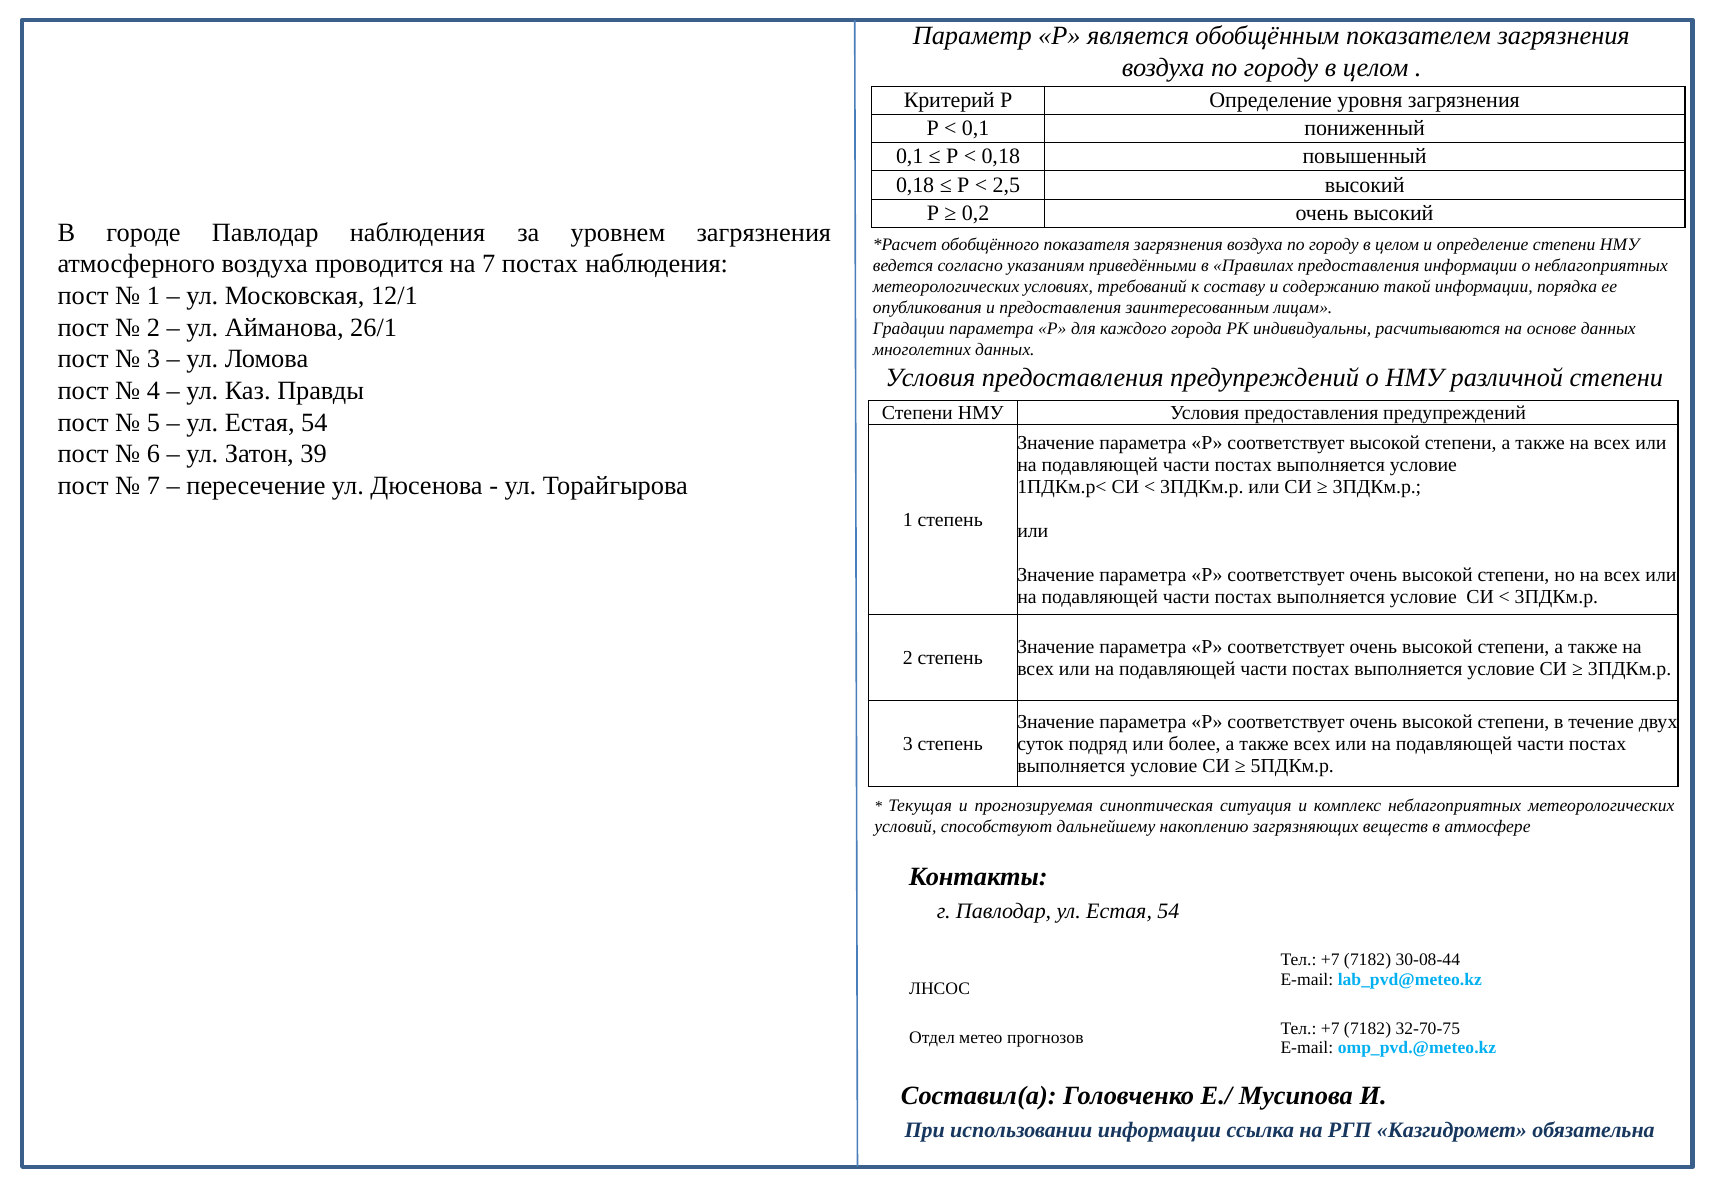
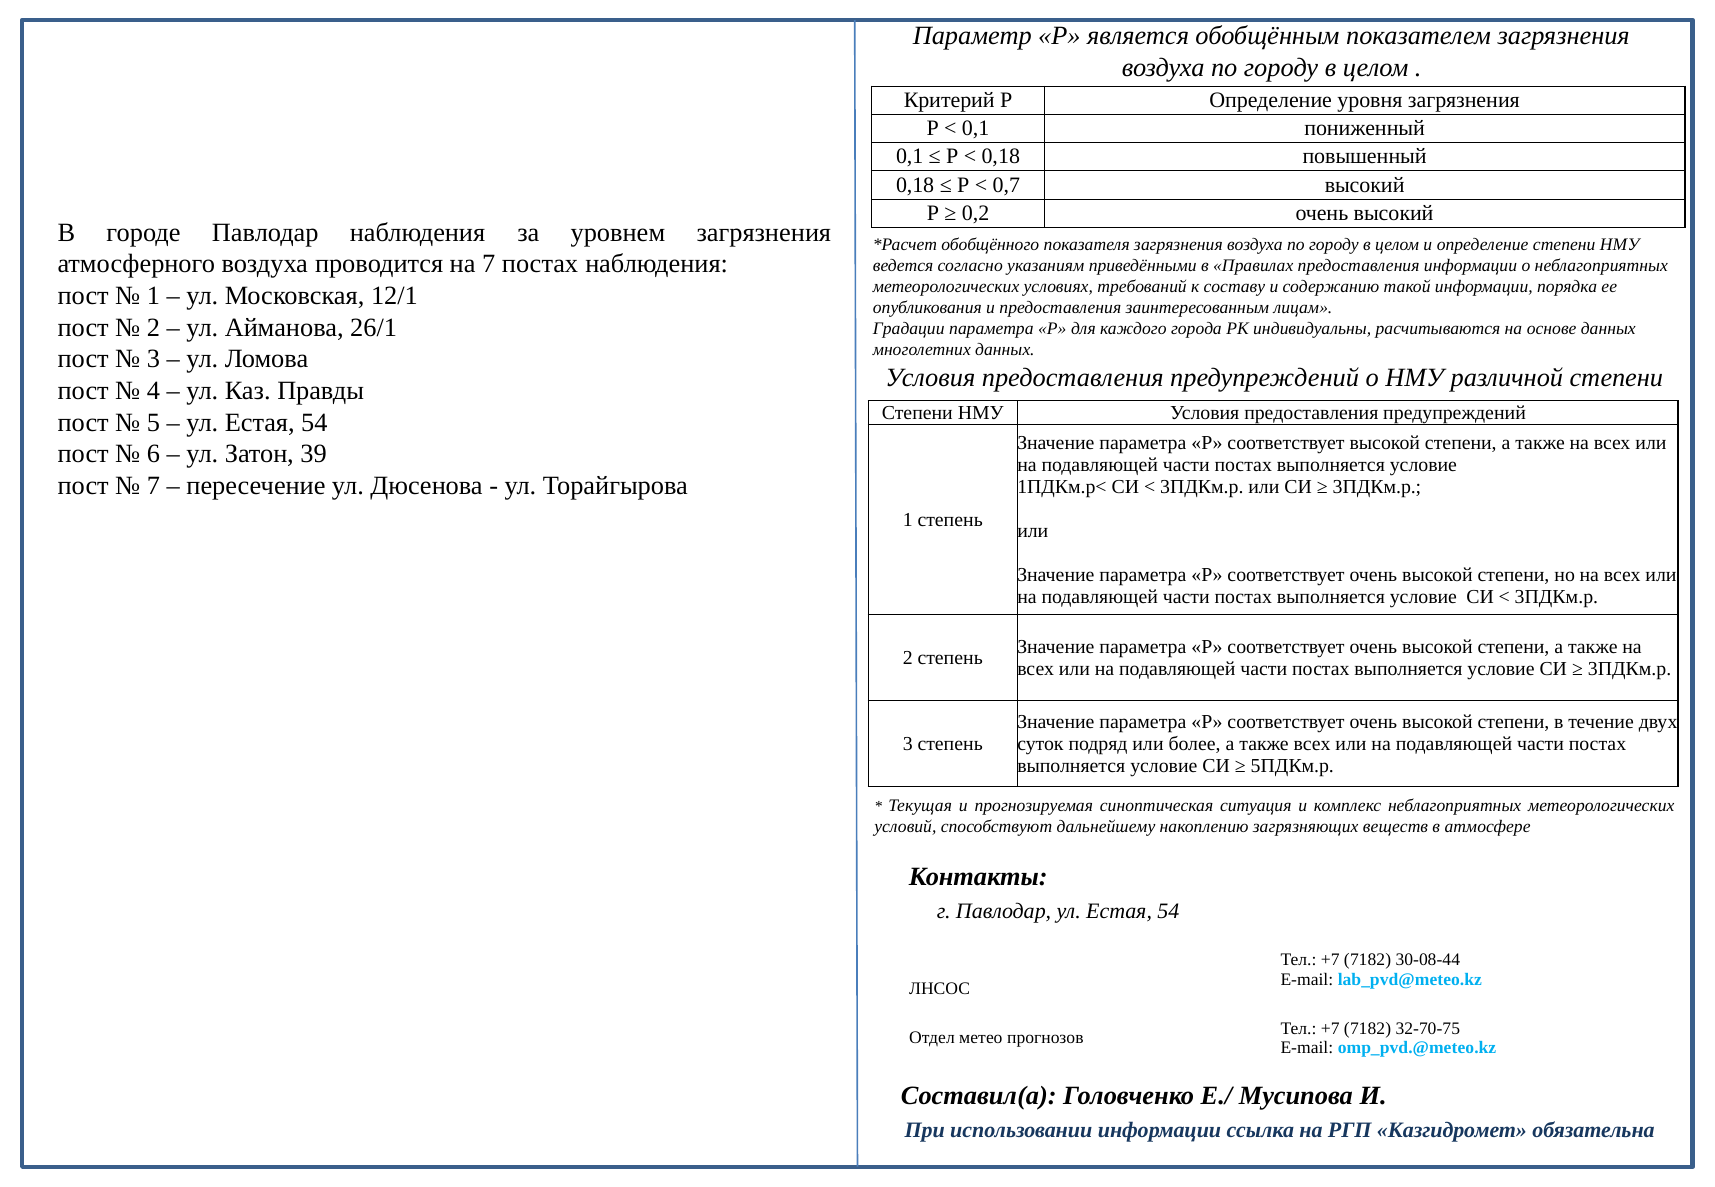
2,5: 2,5 -> 0,7 (1006, 185)
